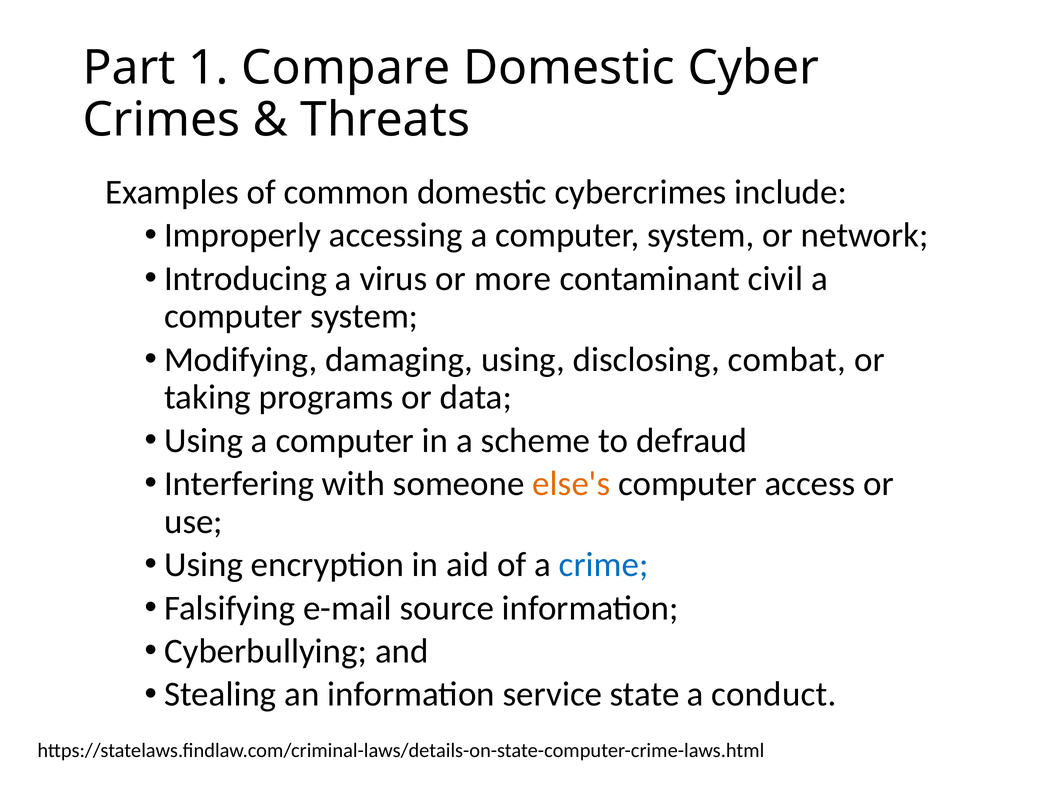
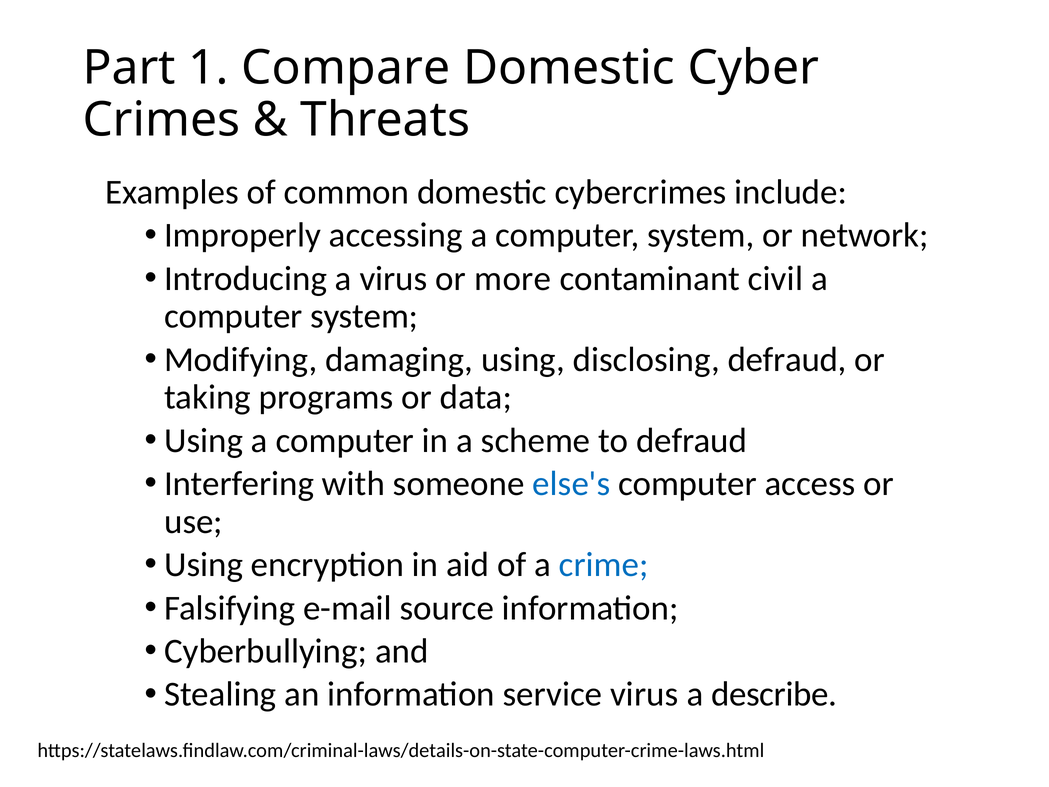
disclosing combat: combat -> defraud (787, 359)
else's colour: orange -> blue (571, 484)
service state: state -> virus (644, 694)
conduct: conduct -> describe (774, 694)
